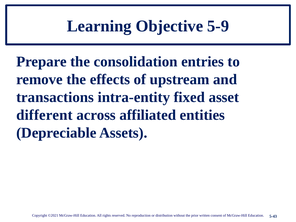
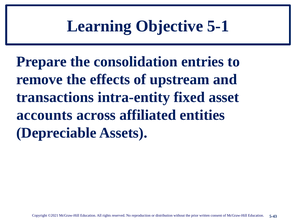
5-9: 5-9 -> 5-1 (218, 26)
different: different -> accounts (44, 115)
